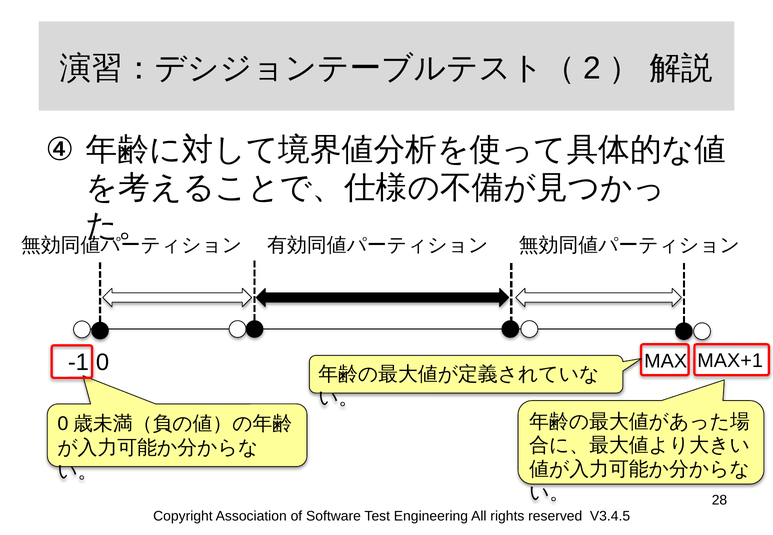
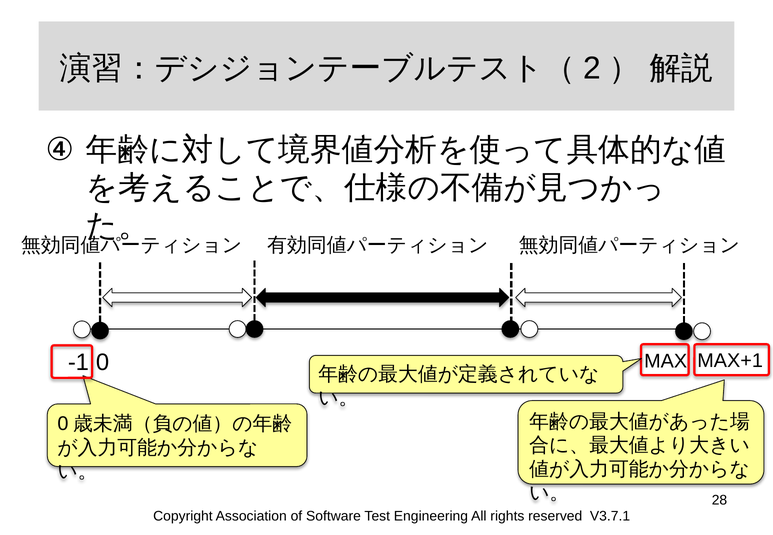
V3.4.5: V3.4.5 -> V3.7.1 (610, 516)
